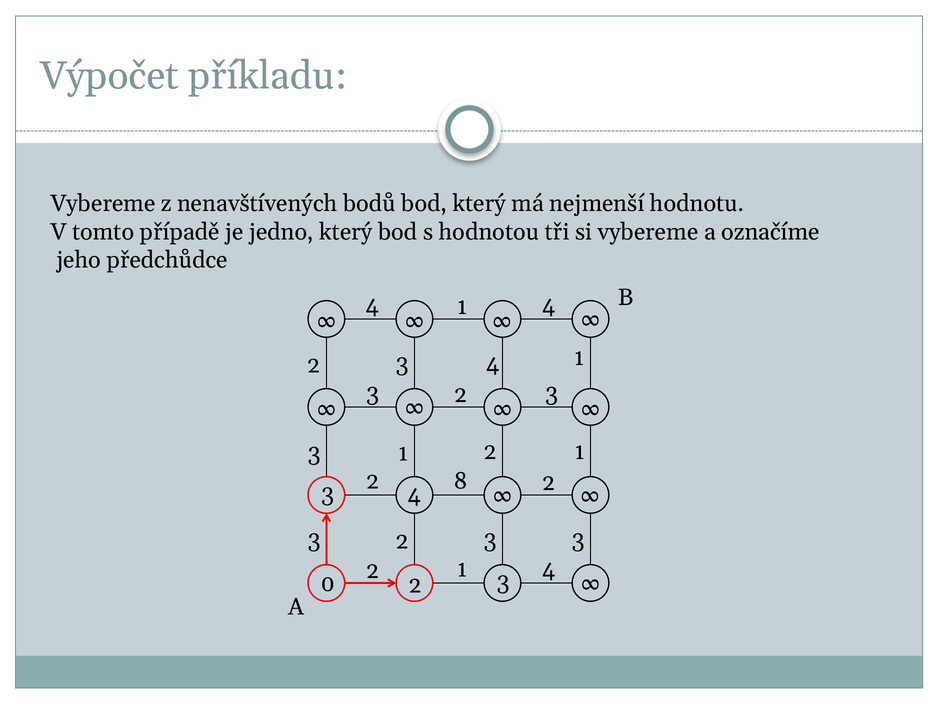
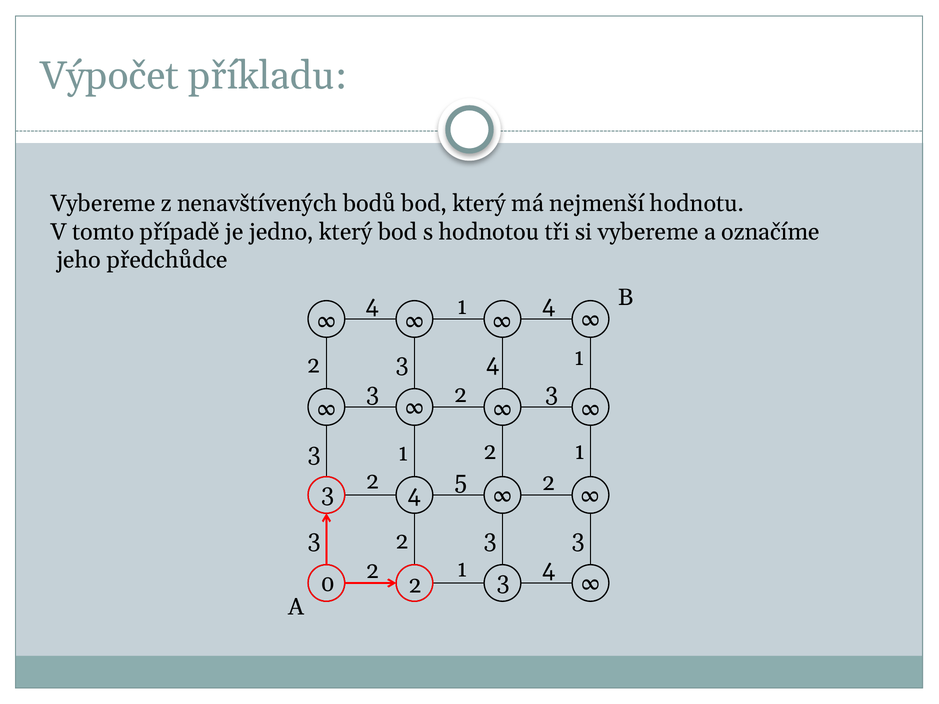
8: 8 -> 5 (461, 481)
